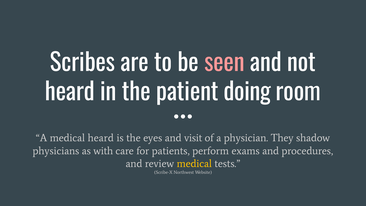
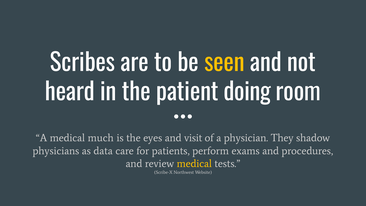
seen colour: pink -> yellow (224, 63)
medical heard: heard -> much (101, 138)
with: with -> data (103, 151)
